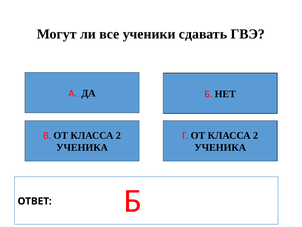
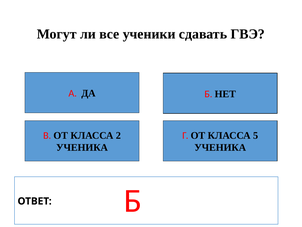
Г ОТ КЛАССА 2: 2 -> 5 (256, 135)
